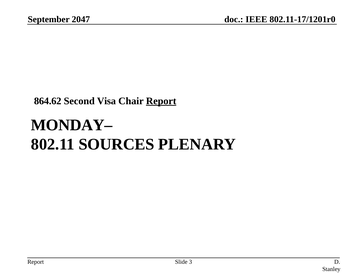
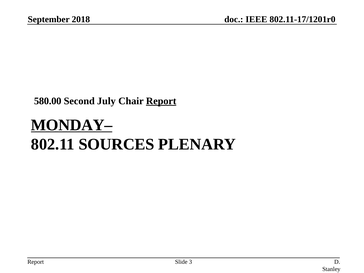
2047: 2047 -> 2018 (81, 19)
864.62: 864.62 -> 580.00 (48, 101)
Visa: Visa -> July (106, 101)
MONDAY– underline: none -> present (72, 125)
